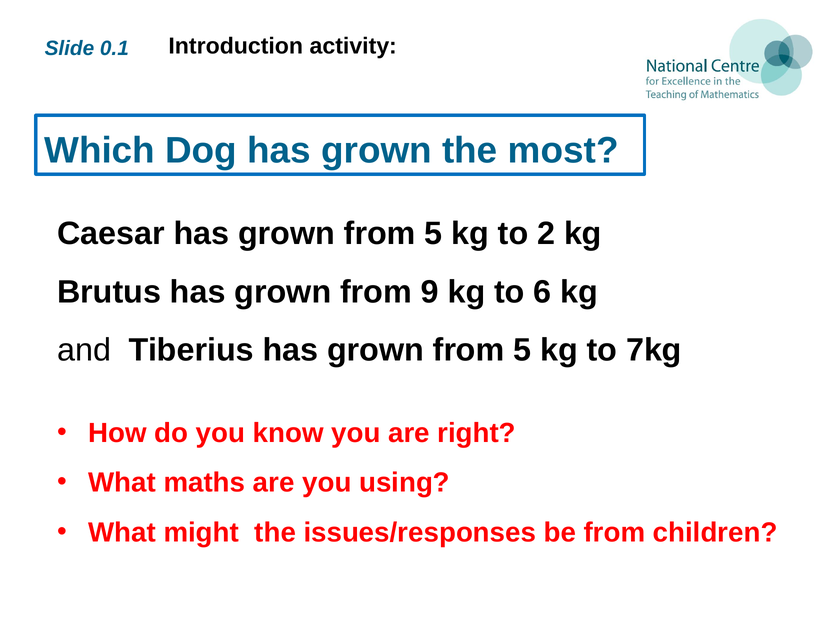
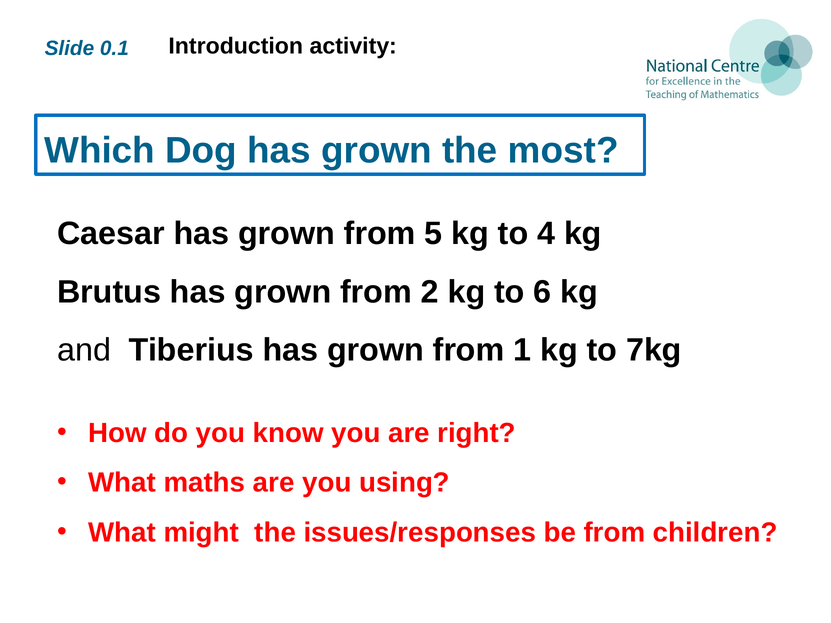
2: 2 -> 4 (546, 234)
9: 9 -> 2 (430, 292)
5: 5 -> 1 (522, 350)
